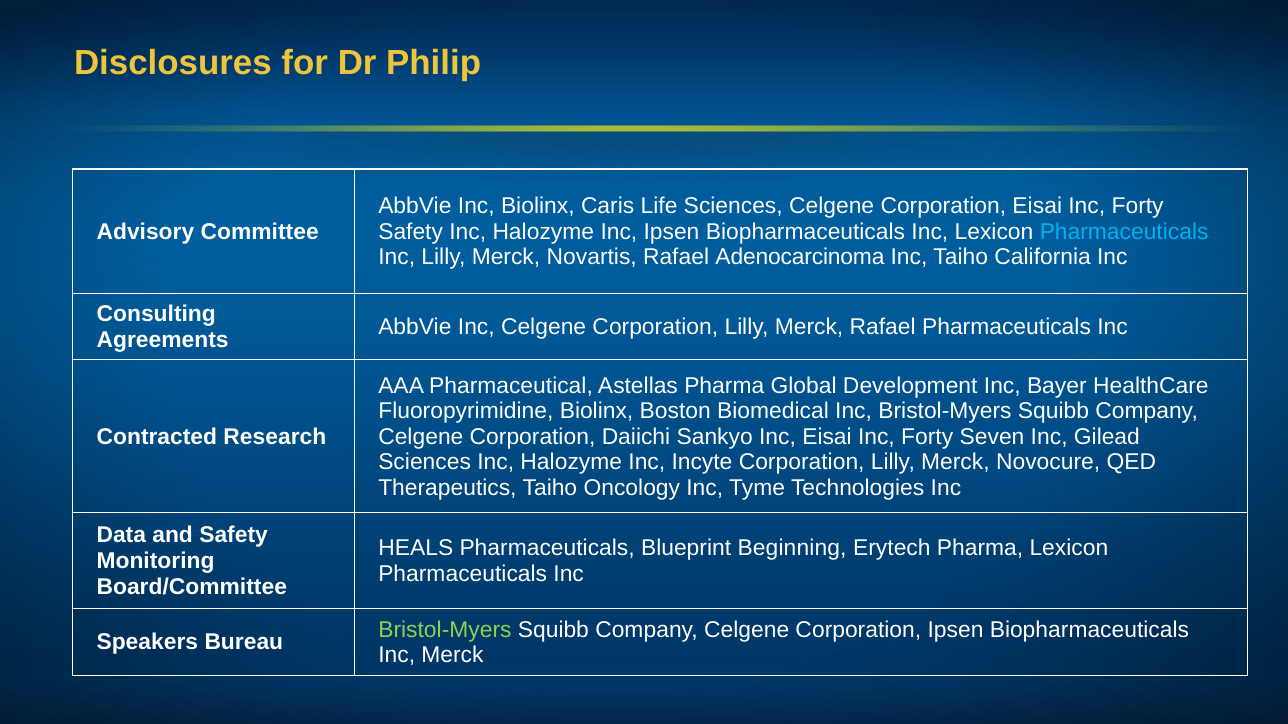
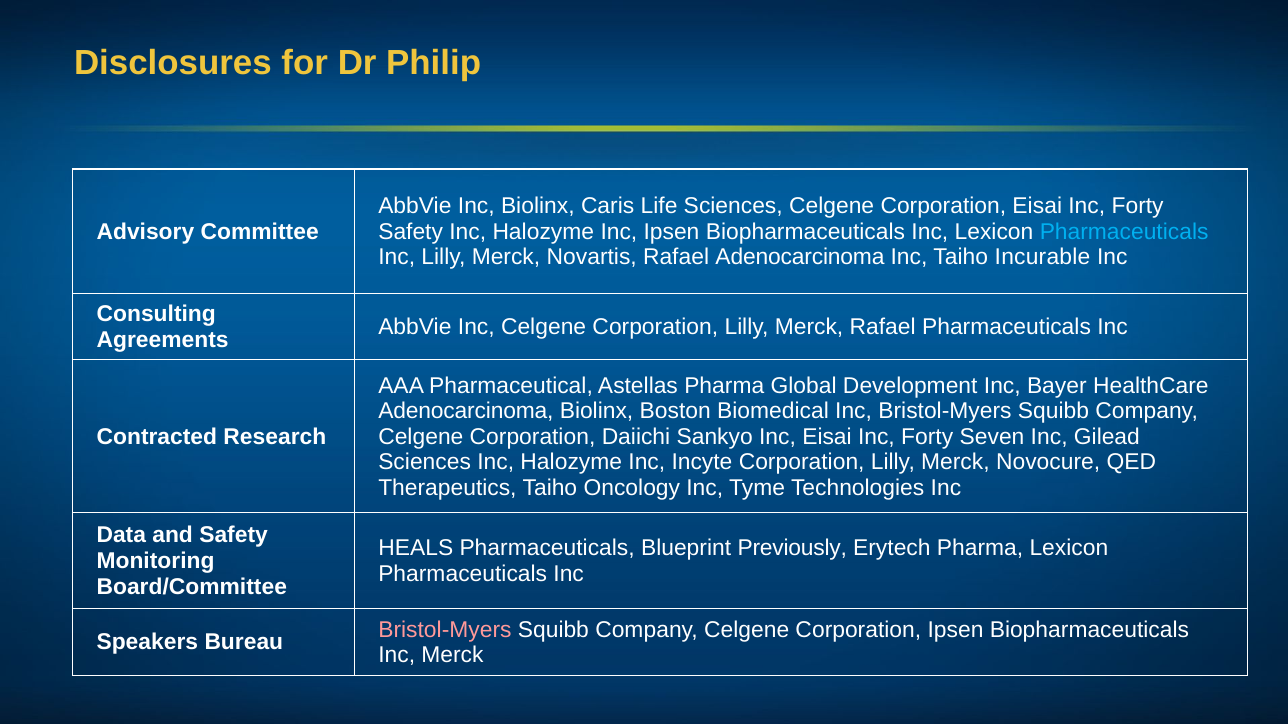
California: California -> Incurable (1043, 257)
Fluoropyrimidine: Fluoropyrimidine -> Adenocarcinoma (466, 411)
Beginning: Beginning -> Previously (792, 549)
Bristol-Myers colour: light green -> pink (445, 630)
